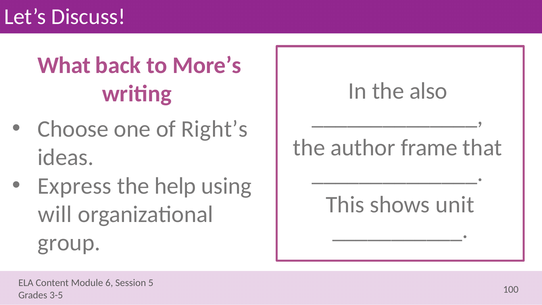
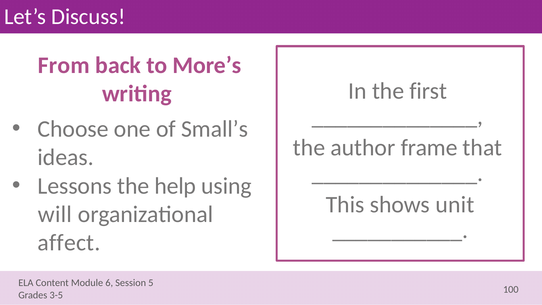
What: What -> From (64, 65)
also: also -> first (428, 91)
Right’s: Right’s -> Small’s (215, 129)
Express: Express -> Lessons (75, 186)
group: group -> affect (69, 243)
